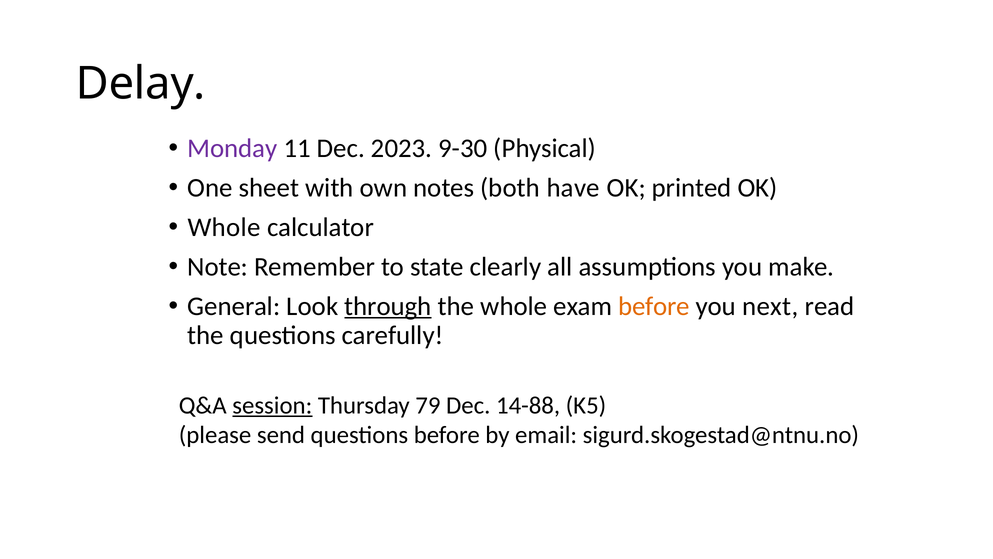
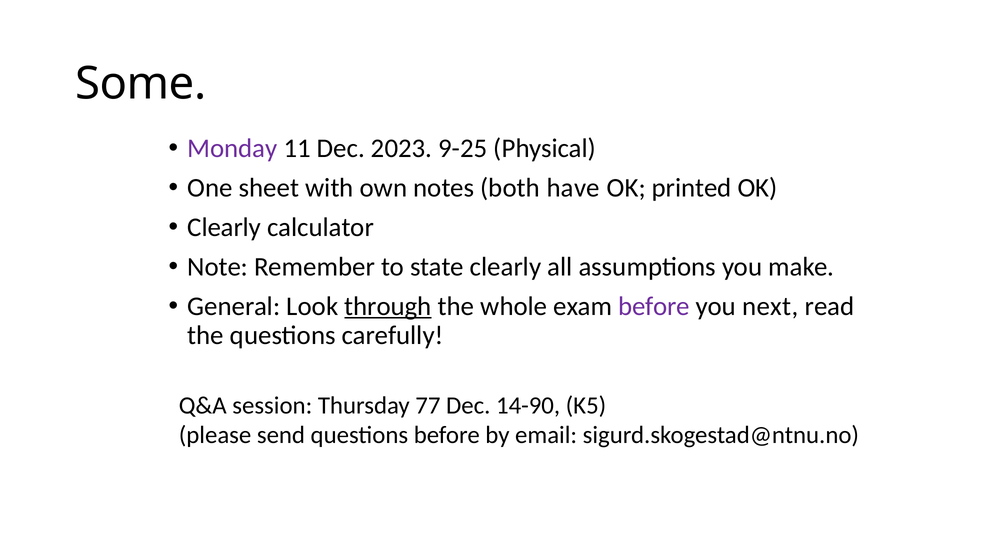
Delay: Delay -> Some (141, 83)
9-30: 9-30 -> 9-25 (463, 148)
Whole: Whole -> Clearly (224, 227)
before colour: orange -> purple (654, 306)
session underline: present -> none (272, 405)
79: 79 -> 77 (428, 405)
14-88: 14-88 -> 14-90 (528, 405)
